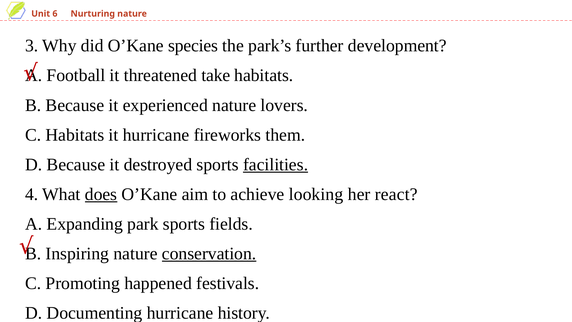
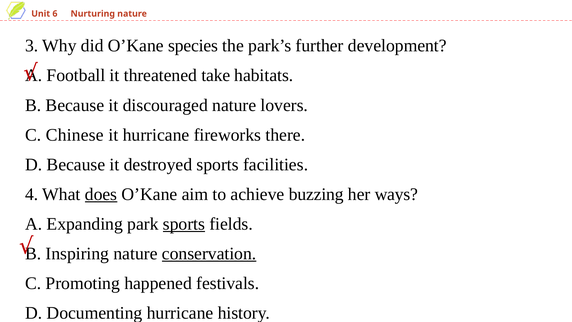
experienced: experienced -> discouraged (165, 105)
C Habitats: Habitats -> Chinese (75, 135)
them: them -> there (285, 135)
facilities underline: present -> none (276, 164)
looking: looking -> buzzing (316, 194)
react: react -> ways (396, 194)
sports underline: none -> present (184, 224)
